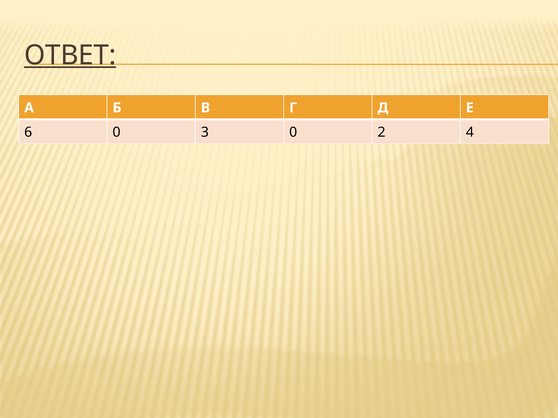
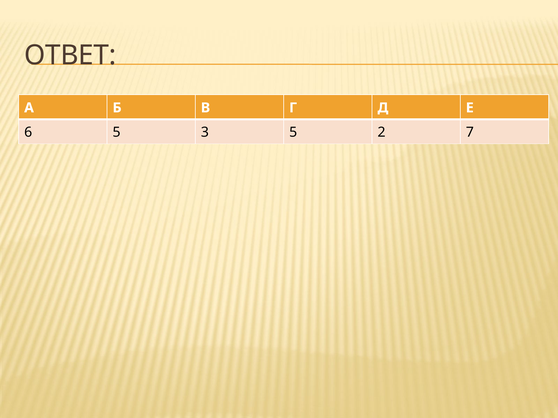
ОТВЕТ underline: present -> none (70, 55)
6 0: 0 -> 5 (117, 132)
3 0: 0 -> 5 (293, 132)
4: 4 -> 7 (470, 132)
